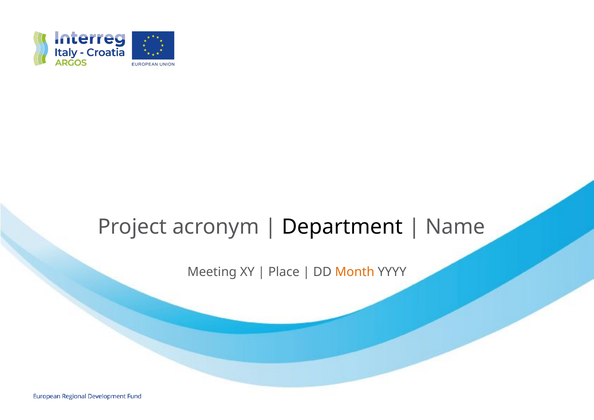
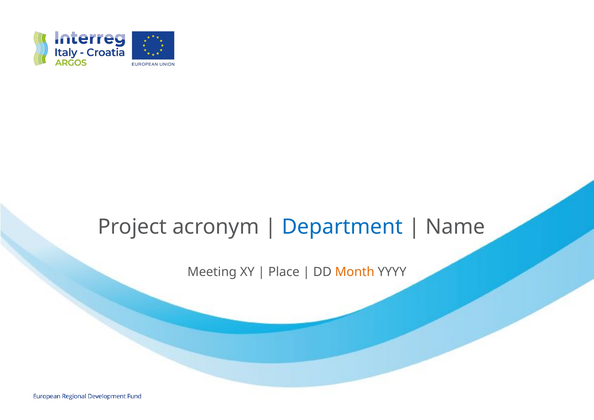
Department colour: black -> blue (342, 227)
